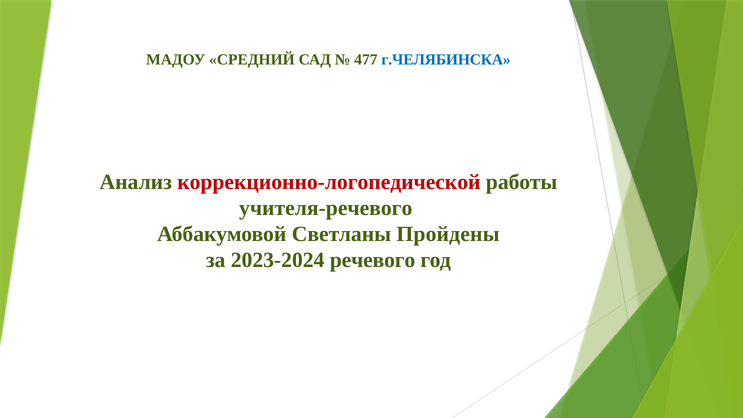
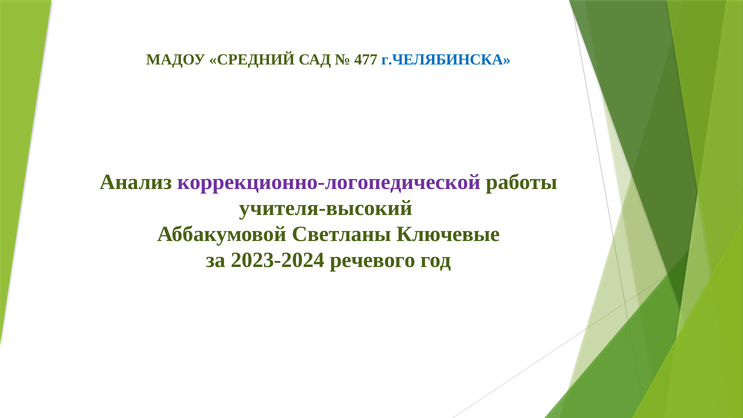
коррекционно-логопедической colour: red -> purple (329, 182)
учителя-речевого: учителя-речевого -> учителя-высокий (326, 208)
Пройдены: Пройдены -> Ключевые (448, 234)
